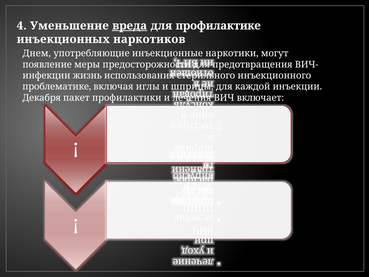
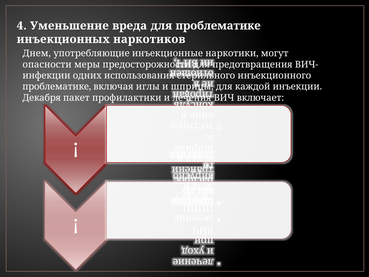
вреда underline: present -> none (130, 26)
для профилактике: профилактике -> проблематике (218, 26)
появление: появление -> опасности (47, 64)
жизнь: жизнь -> одних (87, 76)
